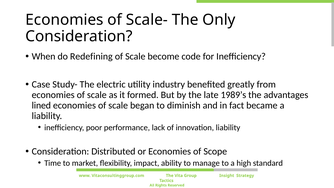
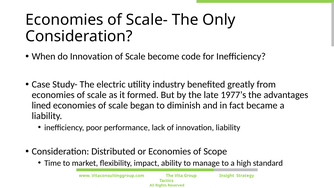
do Redefining: Redefining -> Innovation (91, 56)
1989’s: 1989’s -> 1977’s (233, 95)
